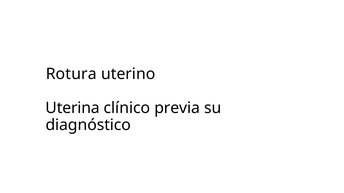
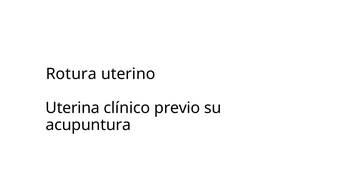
previa: previa -> previo (177, 108)
diagnóstico: diagnóstico -> acupuntura (88, 125)
